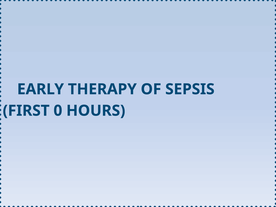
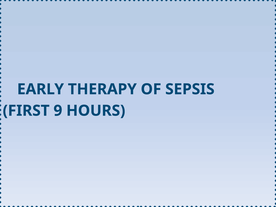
0: 0 -> 9 (58, 111)
